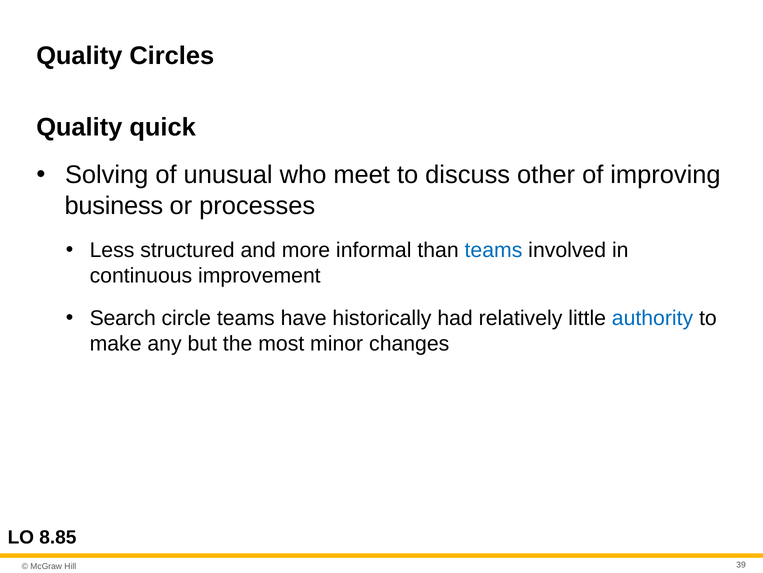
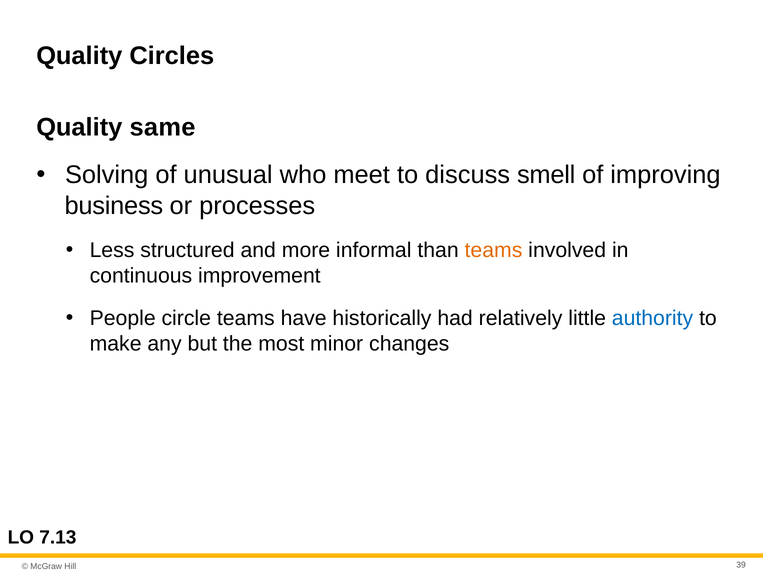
quick: quick -> same (162, 127)
other: other -> smell (546, 175)
teams colour: blue -> orange (493, 250)
Search: Search -> People (123, 318)
8.85: 8.85 -> 7.13 (58, 537)
